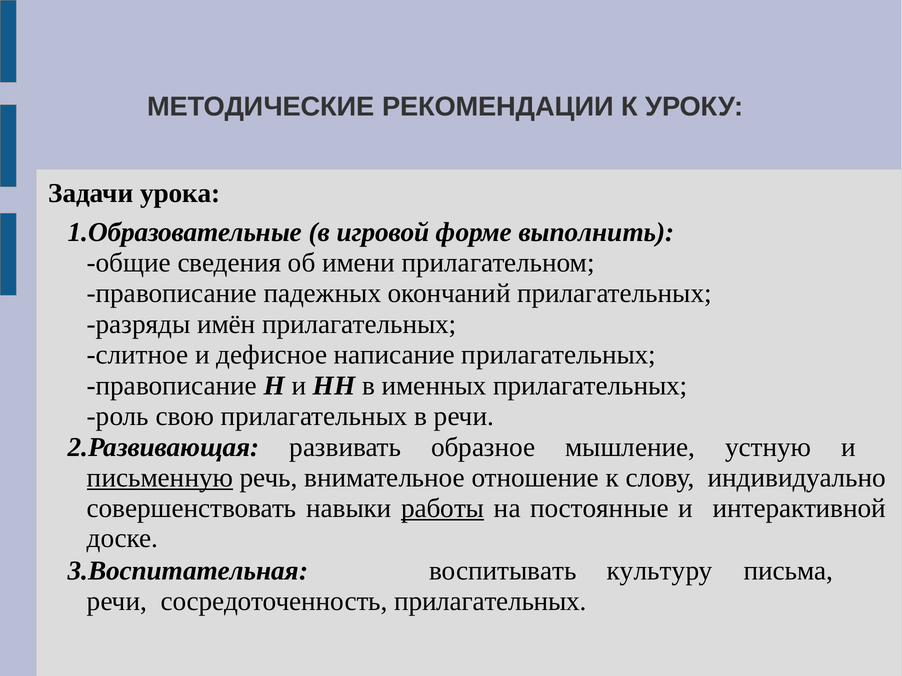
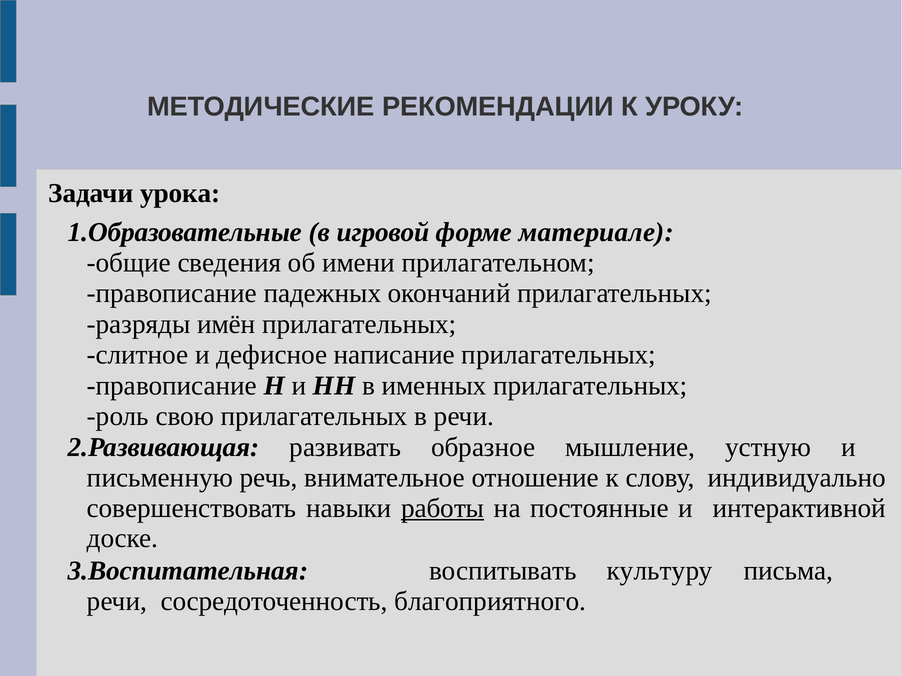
выполнить: выполнить -> материале (596, 232)
письменную underline: present -> none (160, 478)
сосредоточенность прилагательных: прилагательных -> благоприятного (490, 601)
